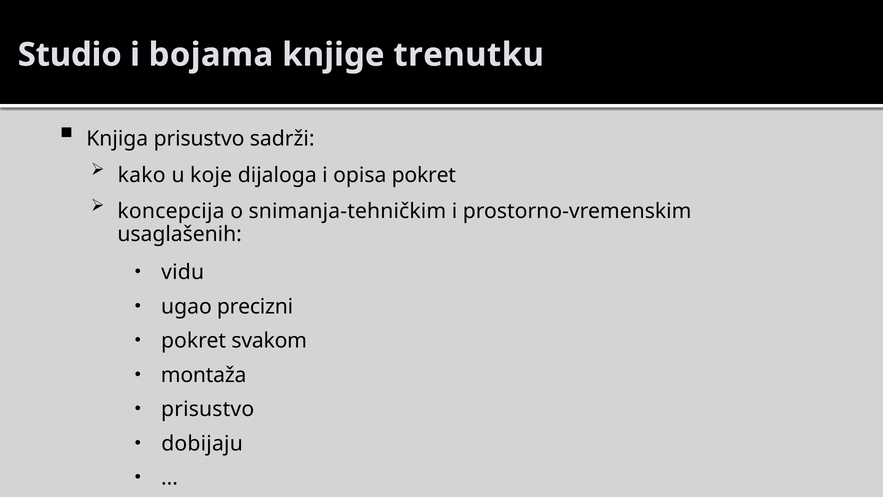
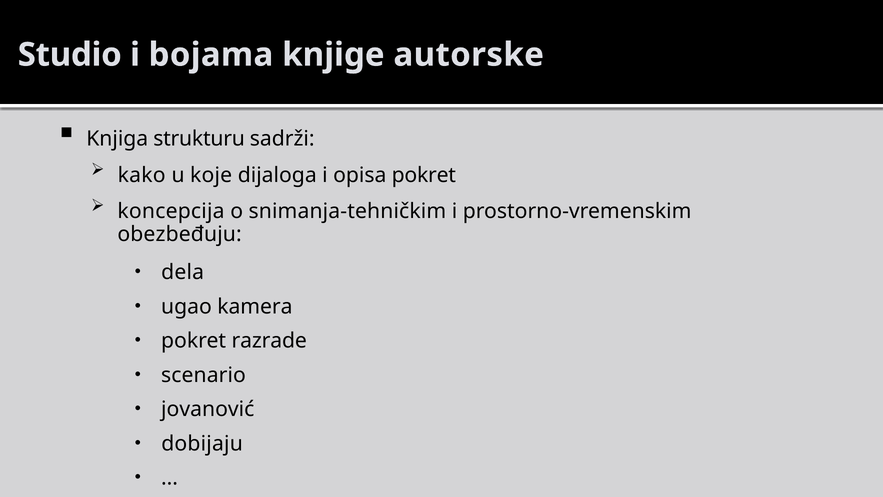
trenutku: trenutku -> autorske (469, 55)
Knjiga prisustvo: prisustvo -> strukturu (199, 139)
usaglašenih: usaglašenih -> obezbeđuju (180, 234)
vidu: vidu -> dela (183, 272)
precizni: precizni -> kamera (255, 306)
svakom: svakom -> razrade (269, 341)
montaža: montaža -> scenario (203, 375)
prisustvo: prisustvo -> jovanović (208, 409)
